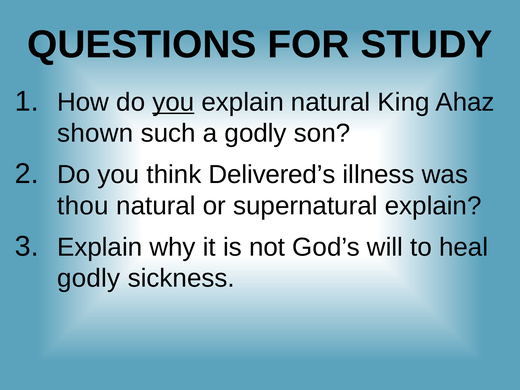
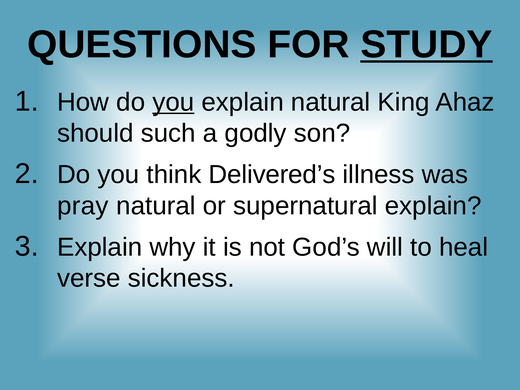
STUDY underline: none -> present (426, 45)
shown: shown -> should (95, 133)
thou: thou -> pray (83, 206)
godly: godly -> verse (89, 278)
